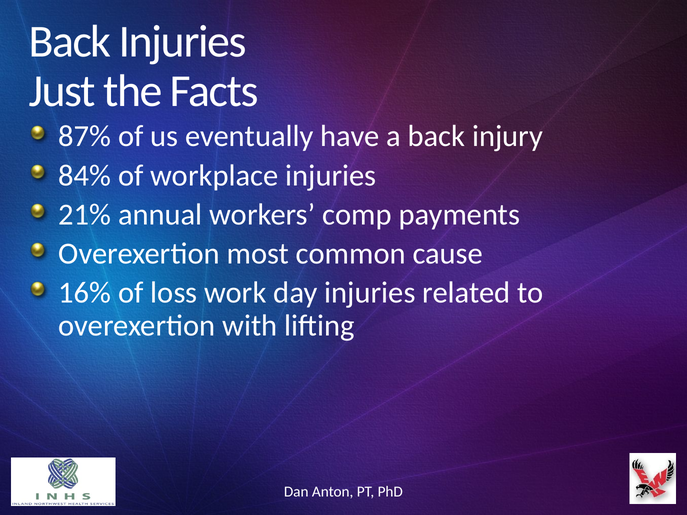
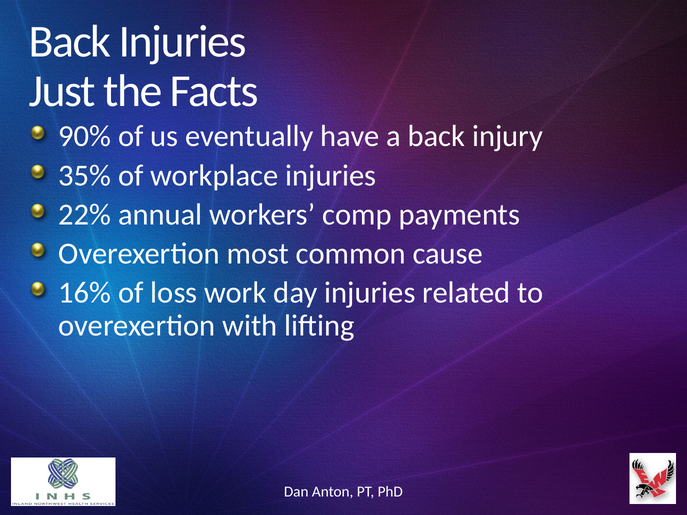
87%: 87% -> 90% (85, 136)
84%: 84% -> 35% (85, 176)
21%: 21% -> 22% (85, 215)
